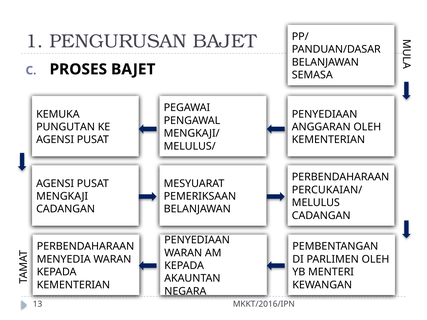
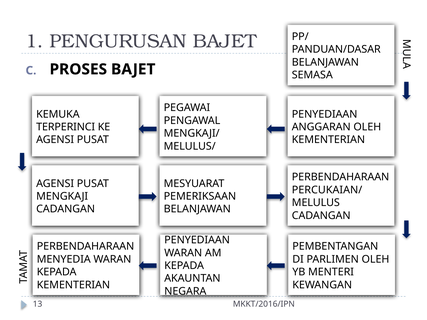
PUNGUTAN: PUNGUTAN -> TERPERINCI (66, 127)
